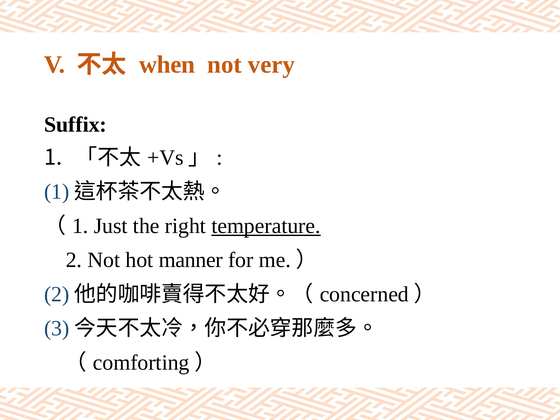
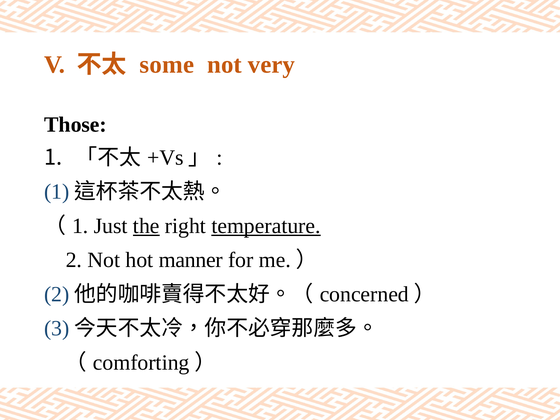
when: when -> some (167, 64)
Suffix: Suffix -> Those (75, 125)
the underline: none -> present (146, 226)
